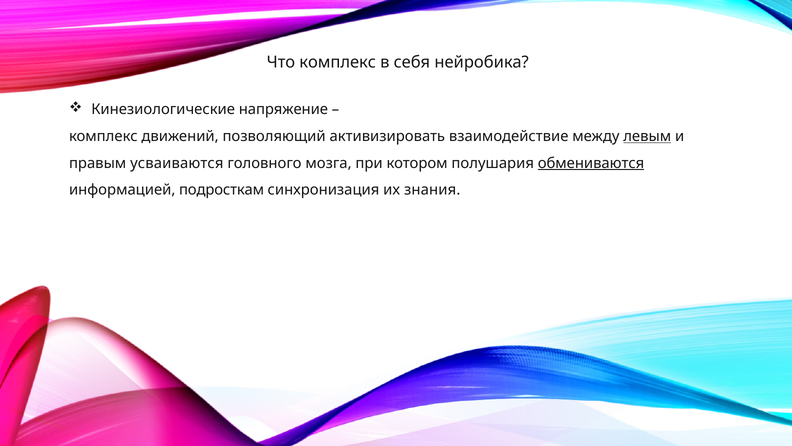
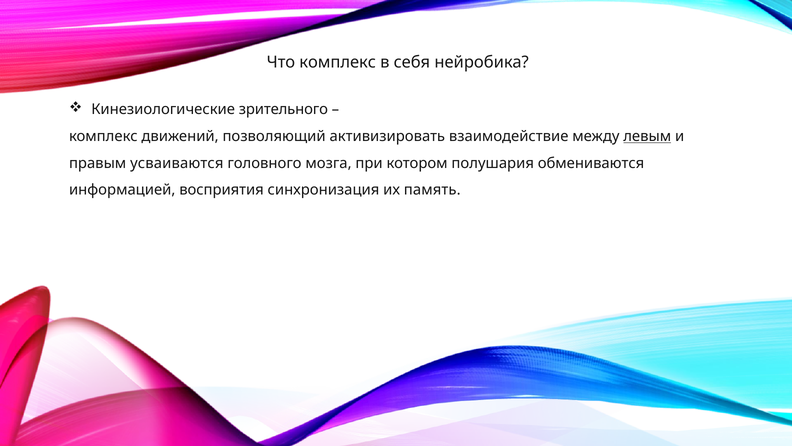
напряжение: напряжение -> зрительного (283, 109)
обмениваются underline: present -> none (591, 163)
подросткам: подросткам -> восприятия (222, 190)
знания: знания -> память (432, 190)
